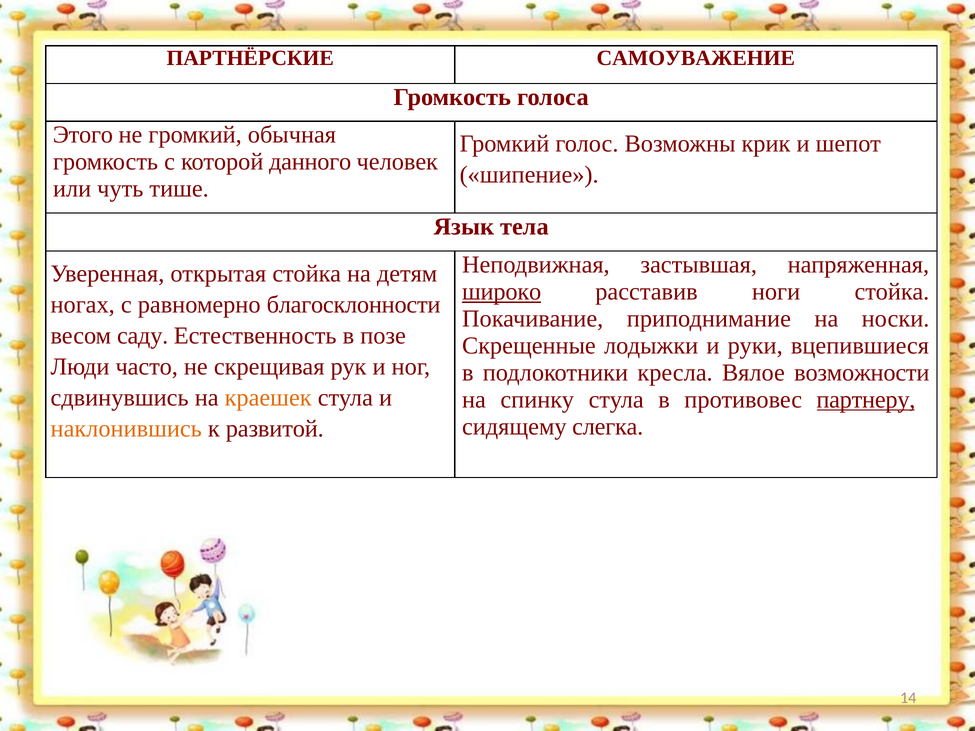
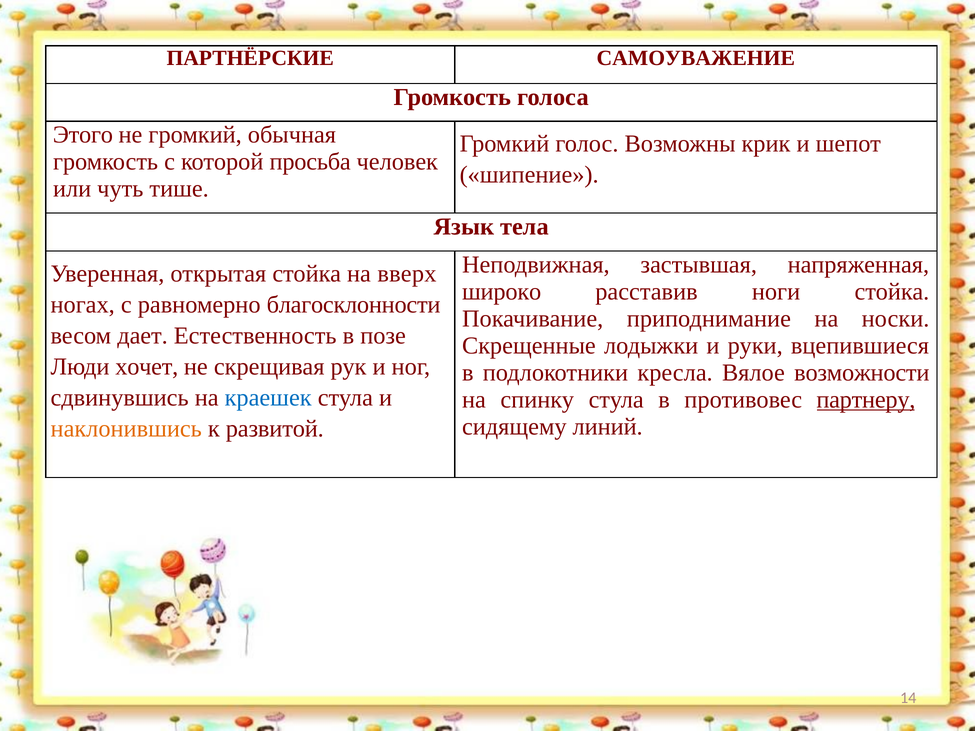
данного: данного -> просьба (310, 162)
детям: детям -> вверх (407, 274)
широко underline: present -> none (502, 292)
саду: саду -> дает (143, 336)
часто: часто -> хочет (147, 367)
краешек colour: orange -> blue (268, 398)
слегка: слегка -> линий (608, 427)
